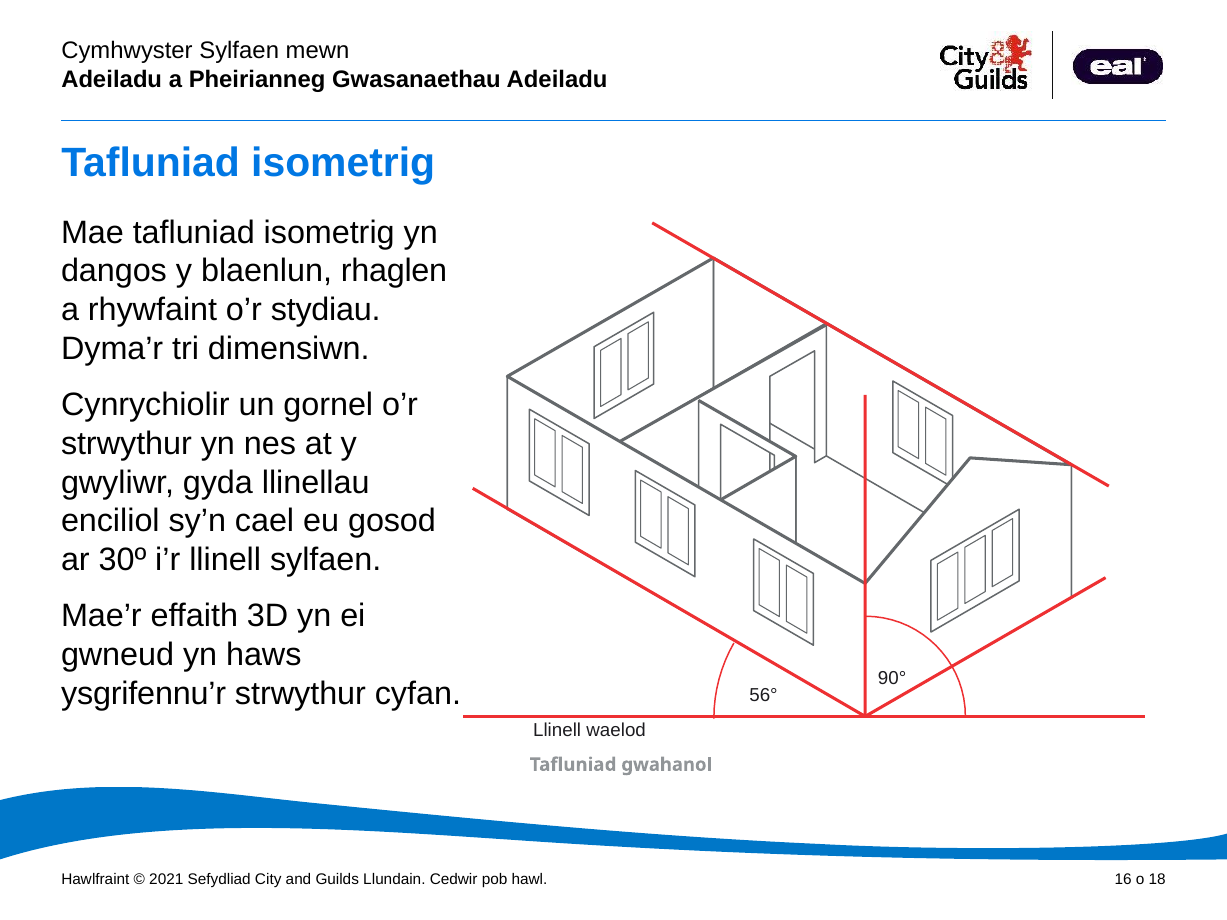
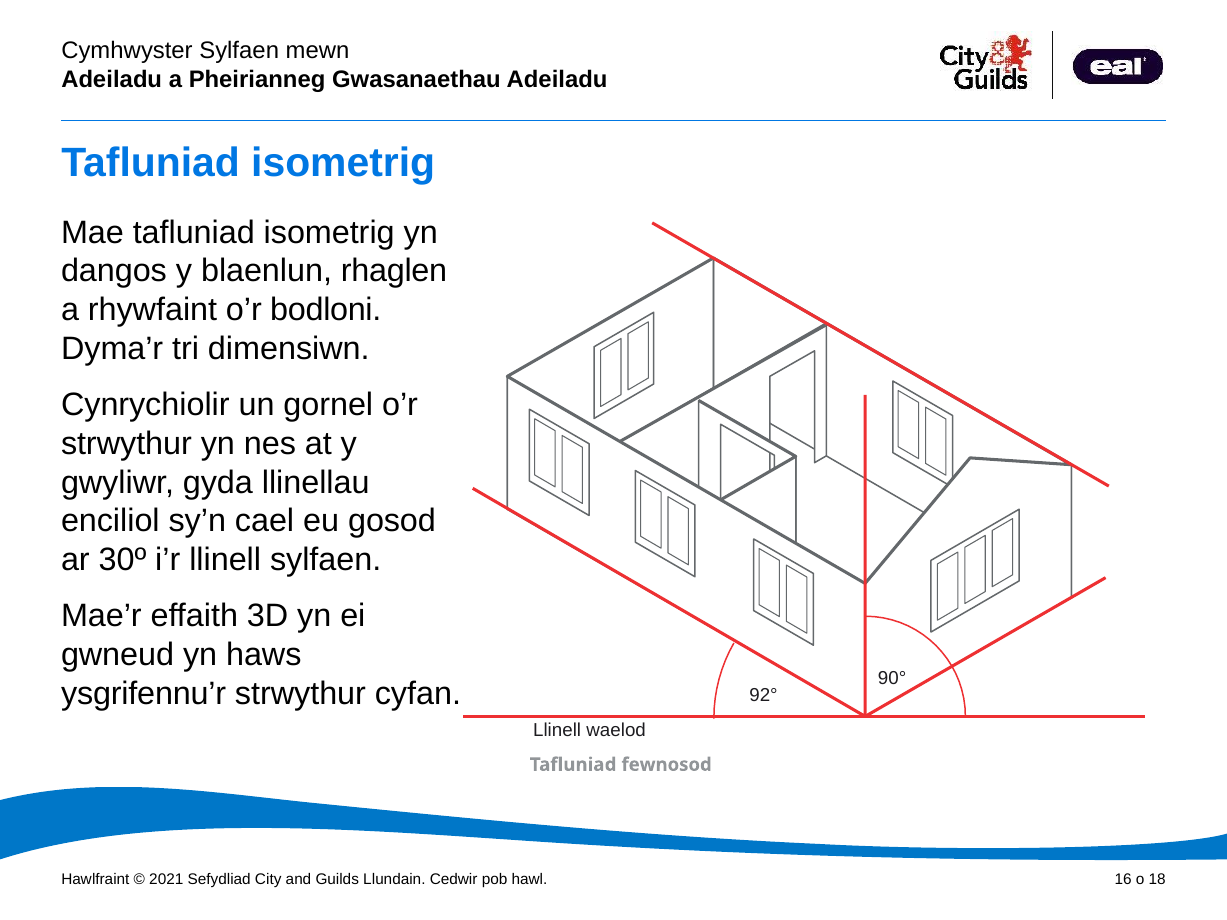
stydiau: stydiau -> bodloni (326, 310)
56°: 56° -> 92° (764, 695)
gwahanol: gwahanol -> fewnosod (667, 765)
